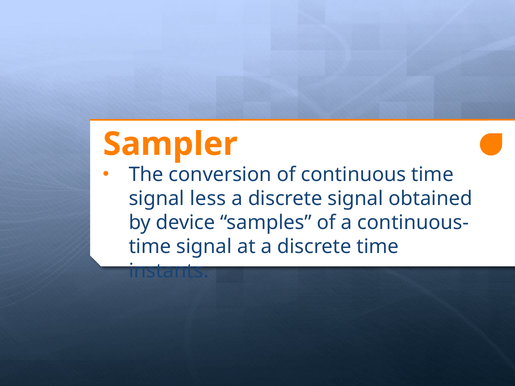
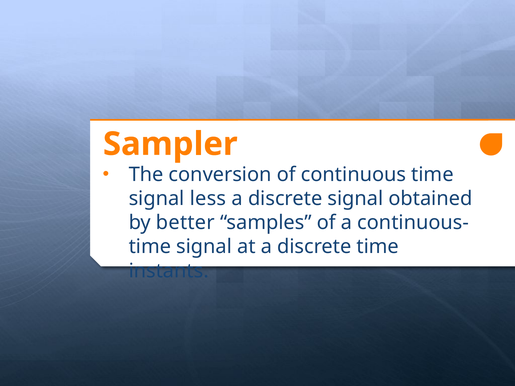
device: device -> better (185, 223)
